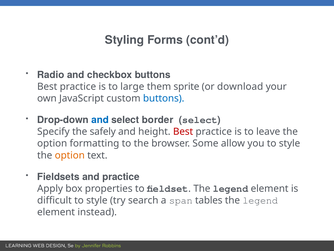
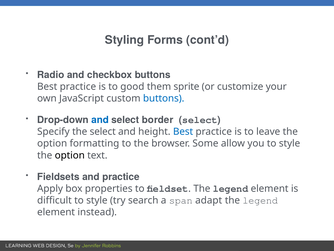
large: large -> good (132, 86)
download: download -> customize (240, 86)
the safely: safely -> select (103, 131)
Best colour: red -> blue (183, 131)
option colour: orange -> black (70, 155)
tables: tables -> adapt (209, 200)
